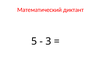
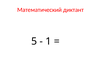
3: 3 -> 1 (48, 41)
